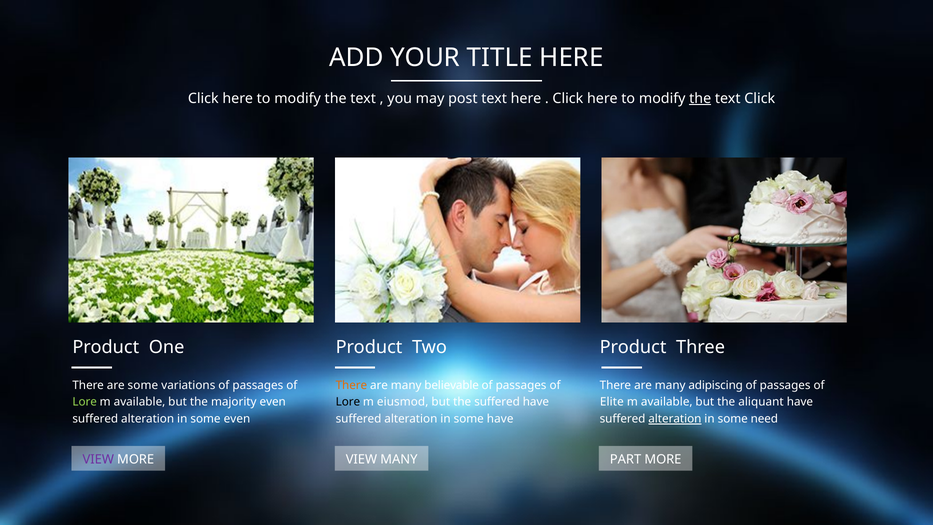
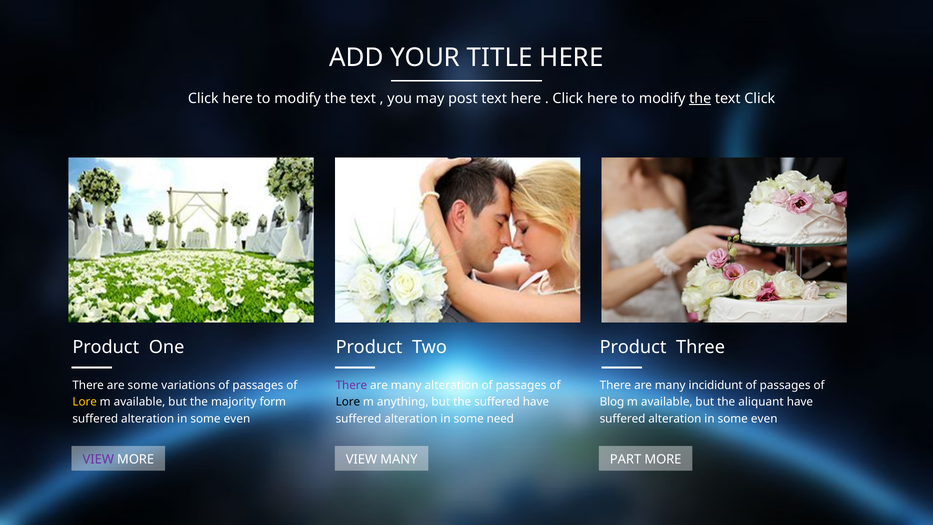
There colour: orange -> purple (351, 385)
many believable: believable -> alteration (452, 385)
adipiscing: adipiscing -> incididunt (716, 385)
Lore colour: light green -> yellow (85, 402)
majority even: even -> form (273, 402)
eiusmod: eiusmod -> anything (403, 402)
Elite: Elite -> Blog (612, 402)
some have: have -> need (500, 419)
alteration underline: present -> none (675, 419)
need: need -> even (764, 419)
